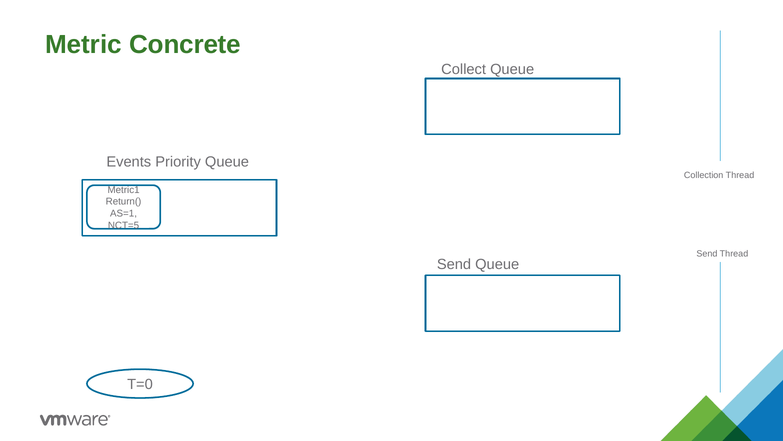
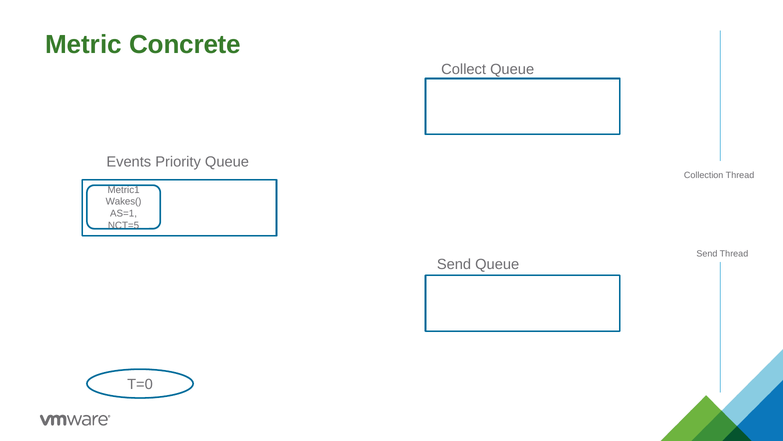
Return(: Return( -> Wakes( (124, 202)
